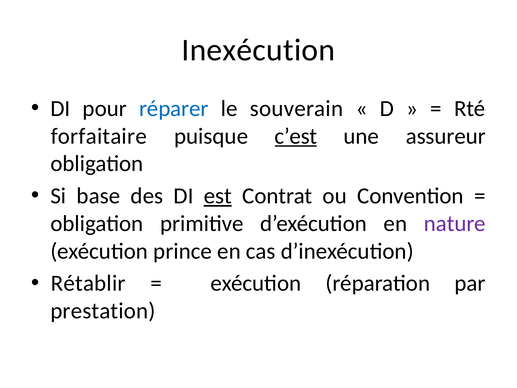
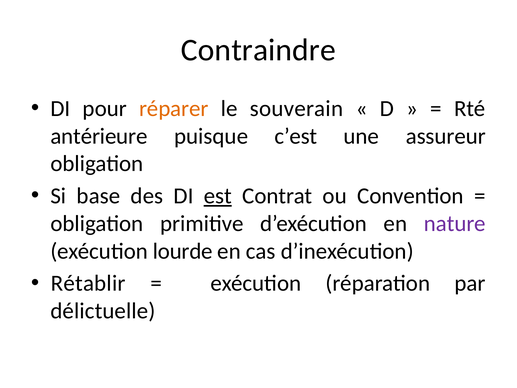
Inexécution: Inexécution -> Contraindre (258, 50)
réparer colour: blue -> orange (174, 108)
forfaitaire: forfaitaire -> antérieure (99, 136)
c’est underline: present -> none (296, 136)
prince: prince -> lourde (183, 251)
prestation: prestation -> délictuelle (103, 311)
